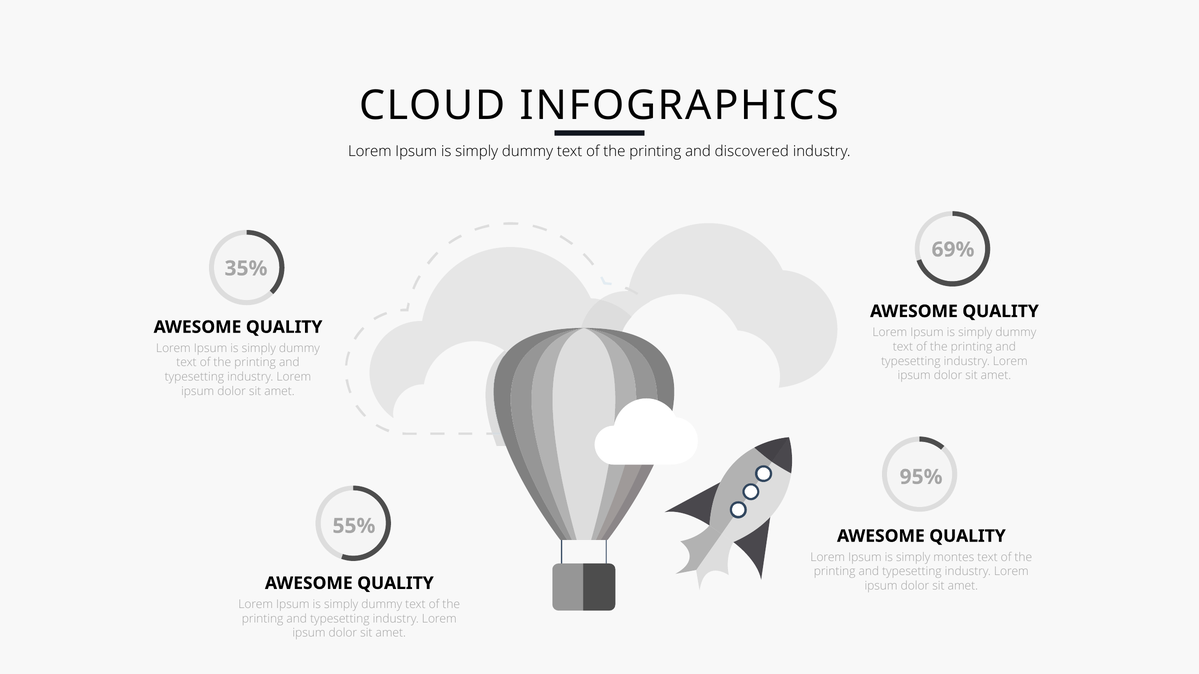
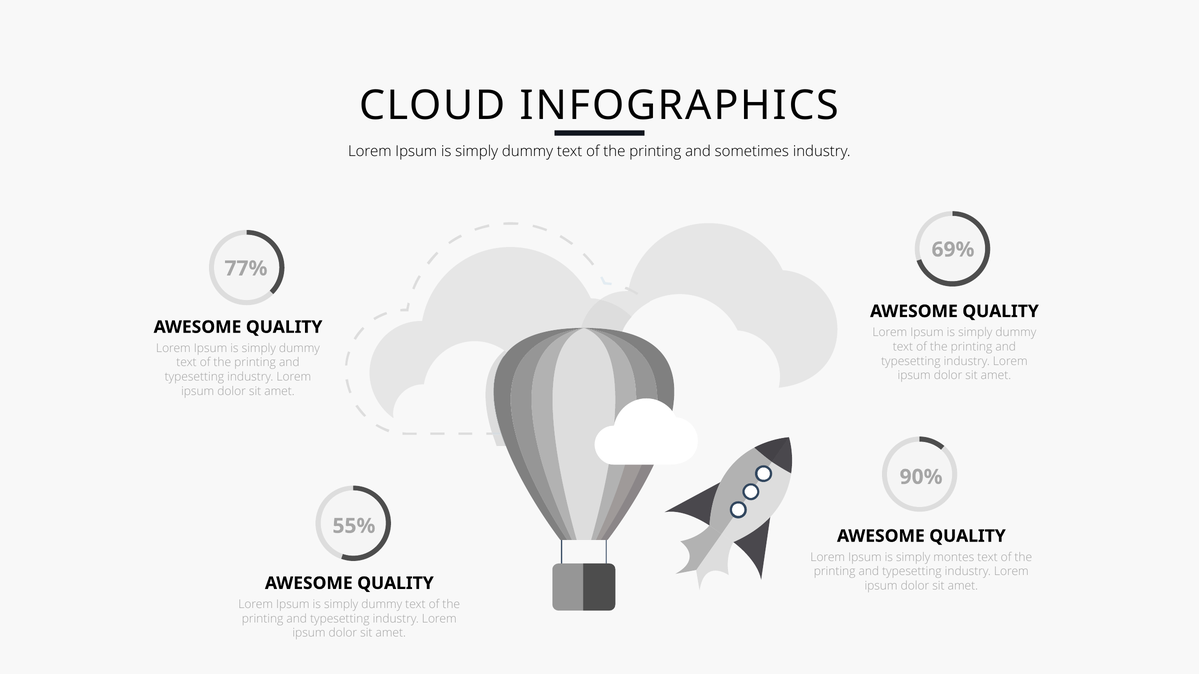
discovered: discovered -> sometimes (752, 152)
35%: 35% -> 77% (246, 269)
95%: 95% -> 90% (921, 477)
